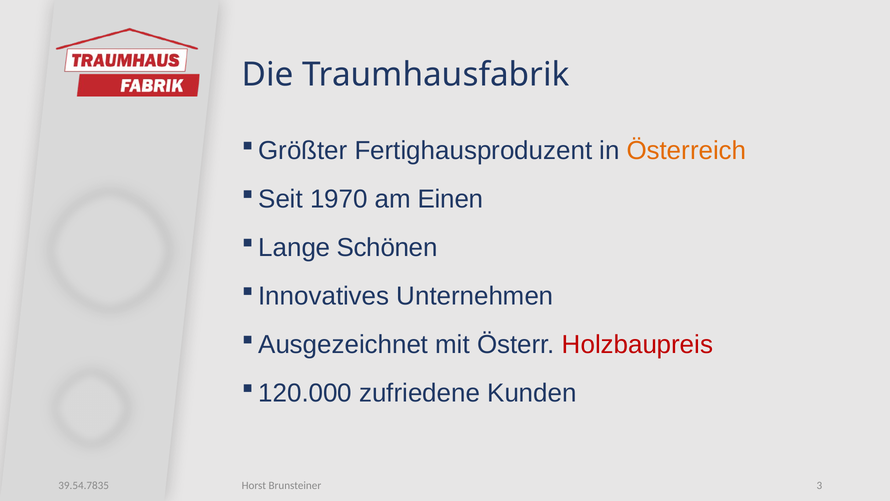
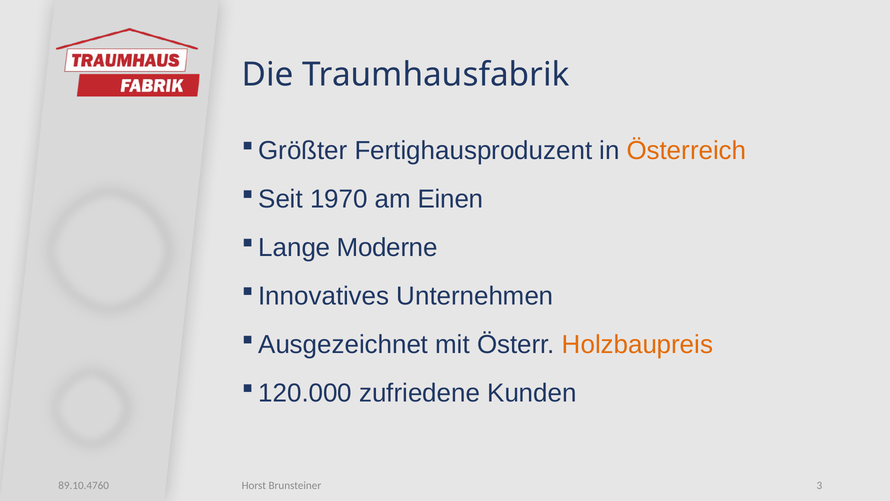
Schönen: Schönen -> Moderne (387, 247)
Holzbaupreis colour: red -> orange (637, 344)
39.54.7835: 39.54.7835 -> 89.10.4760 (84, 485)
